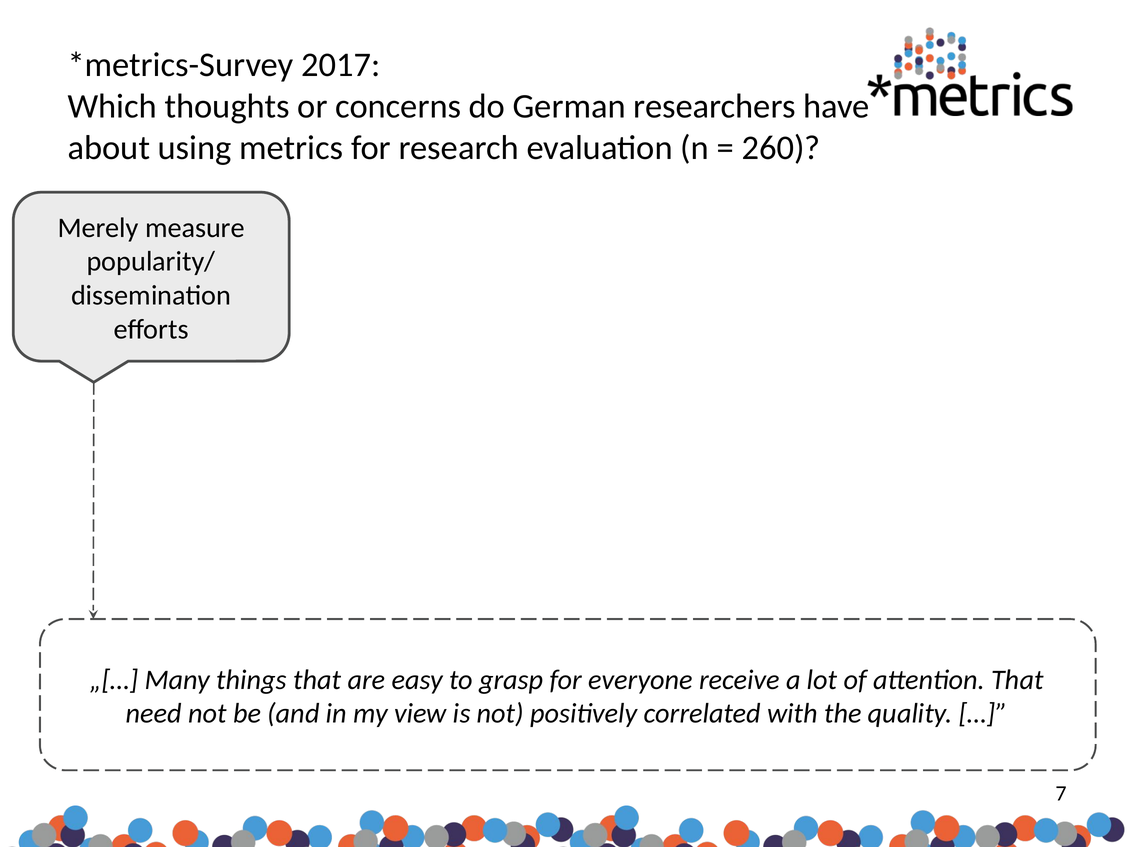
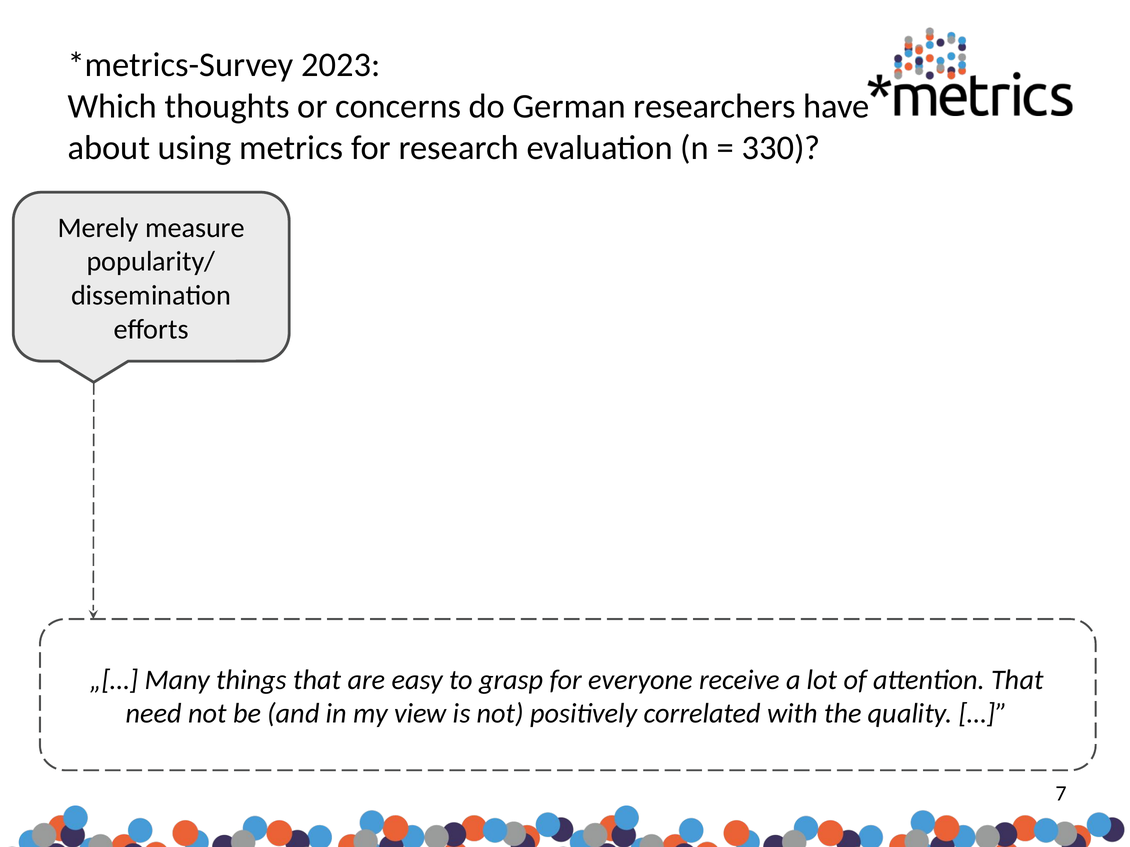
2017: 2017 -> 2023 (341, 65)
260: 260 -> 330 (781, 148)
